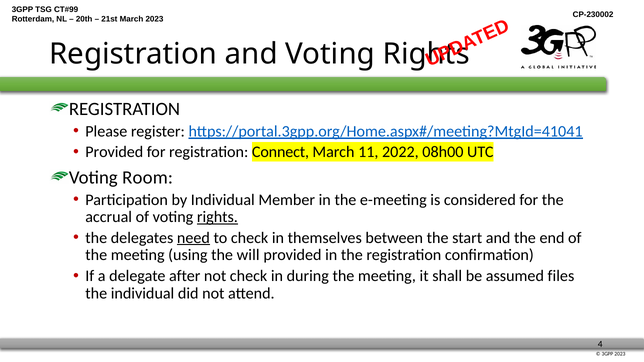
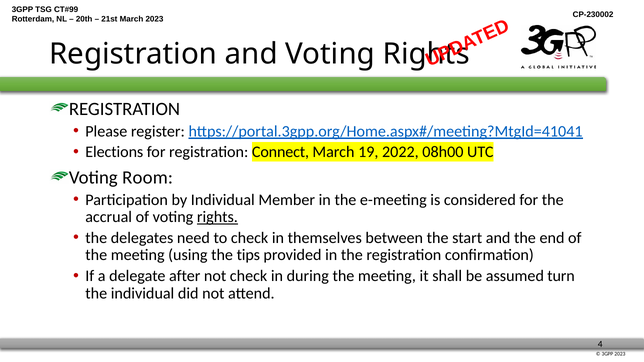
Provided: Provided -> Elections (114, 152)
11: 11 -> 19 (368, 152)
need underline: present -> none (193, 238)
will: will -> tips (248, 255)
files: files -> turn (561, 276)
